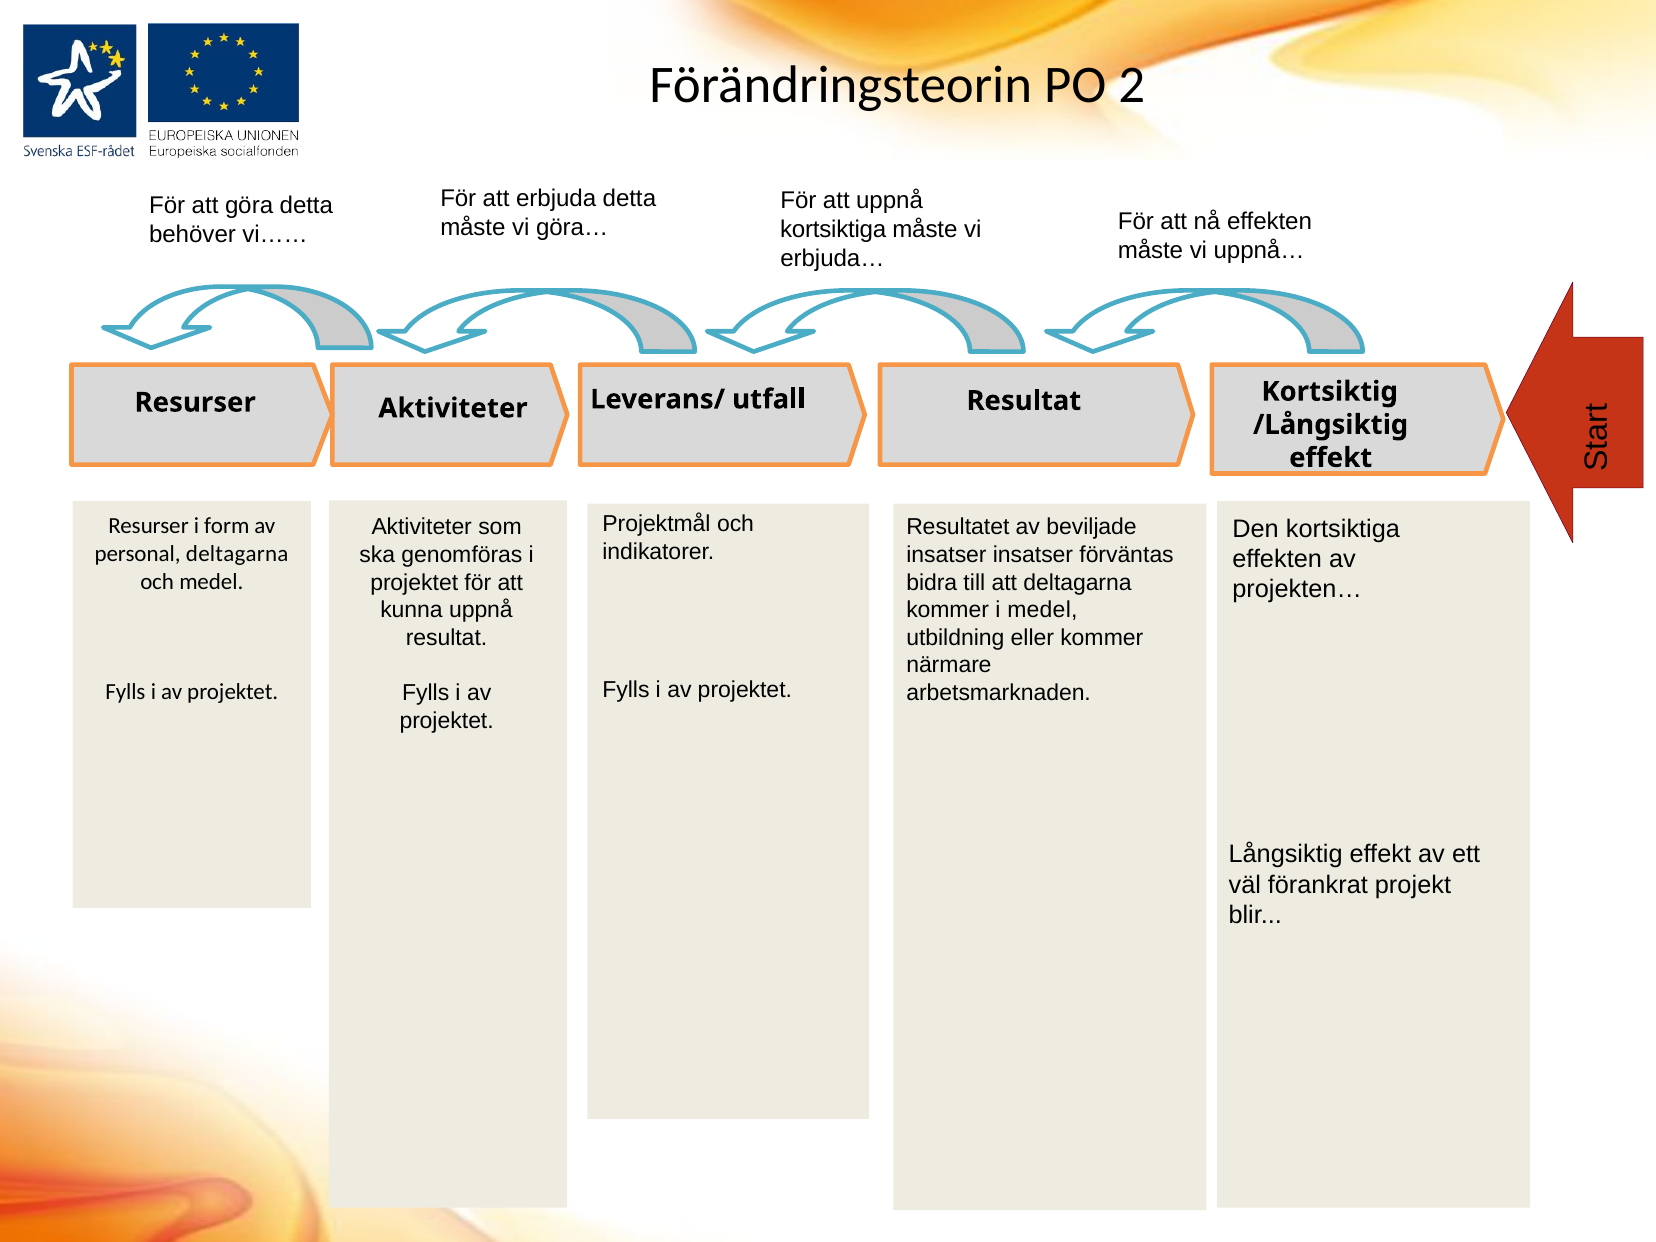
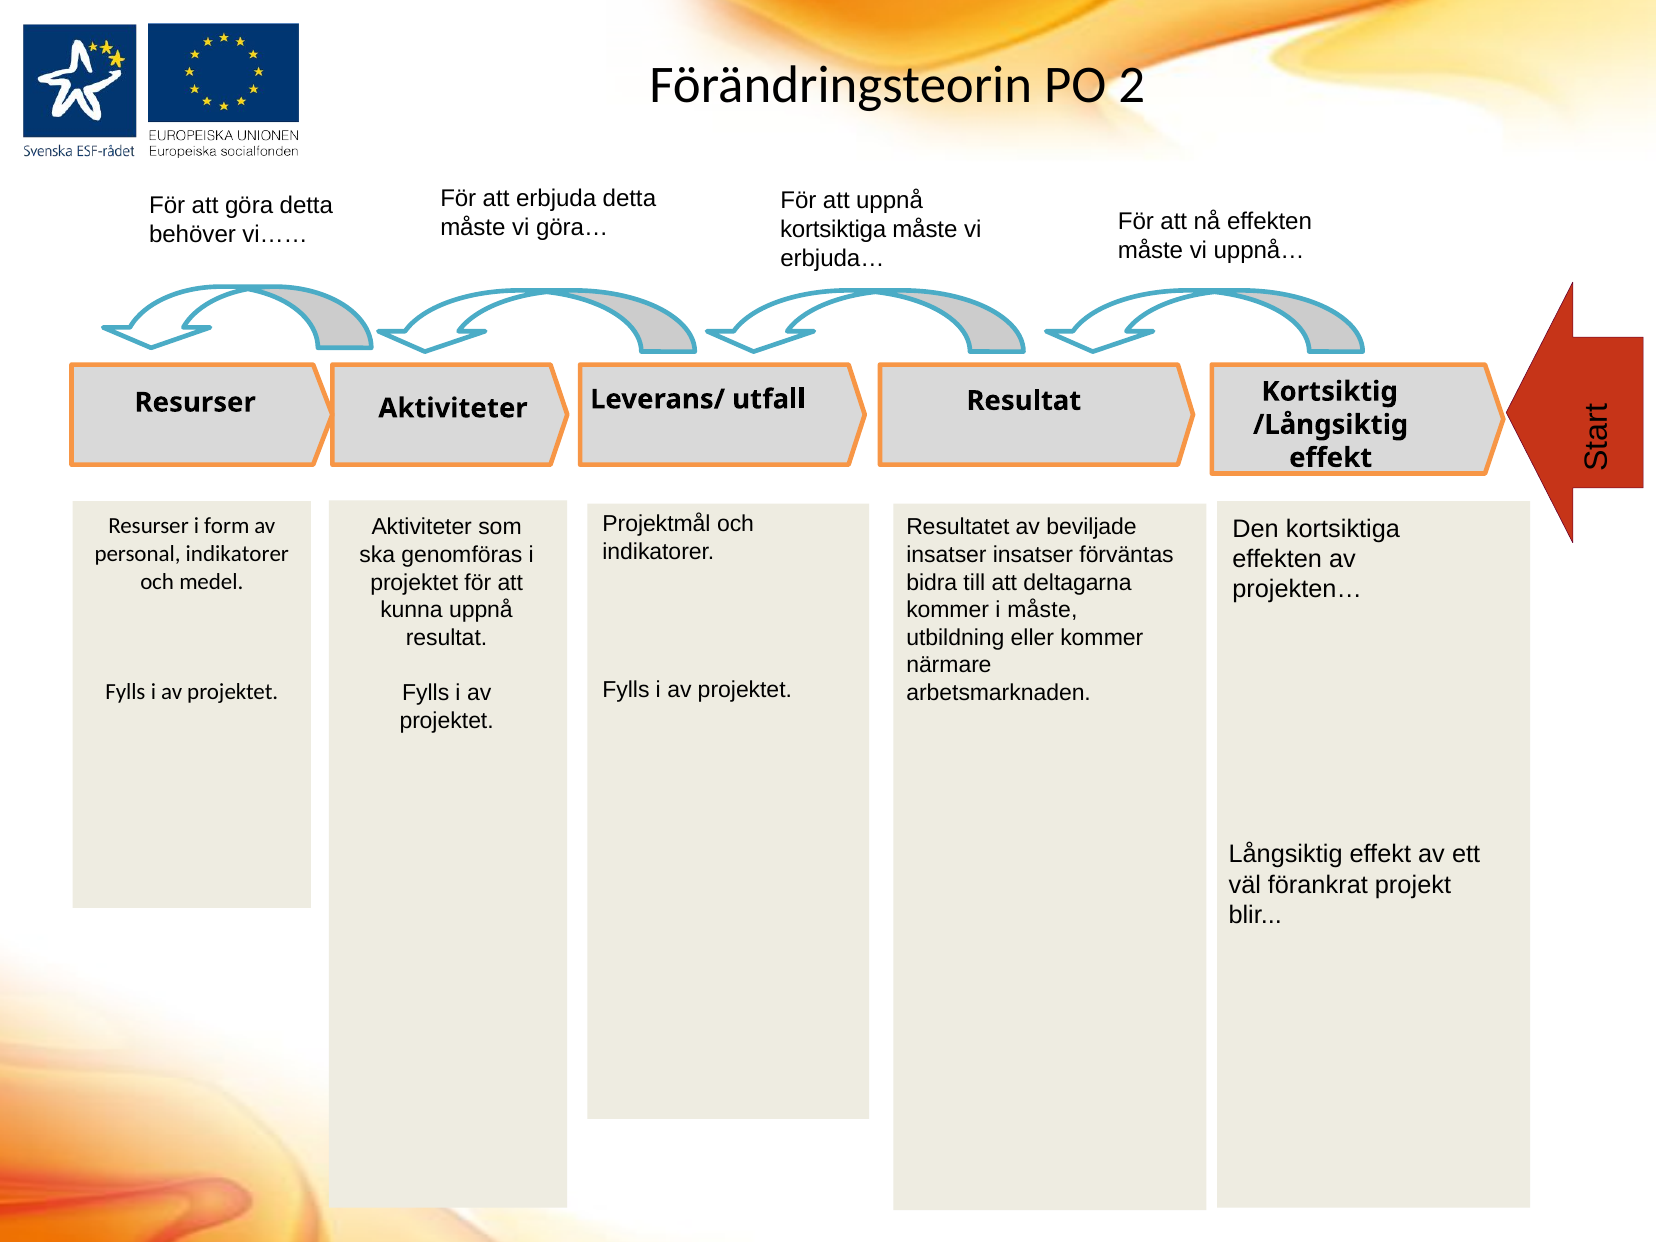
personal deltagarna: deltagarna -> indikatorer (237, 554)
i medel: medel -> måste (1042, 610)
